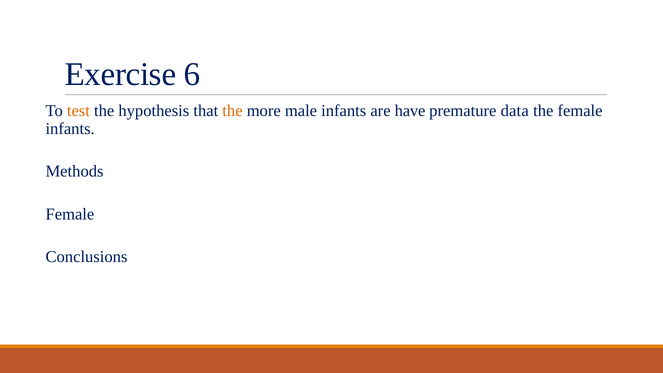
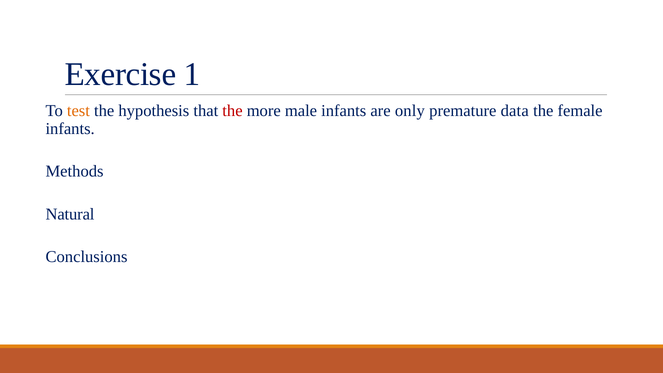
6: 6 -> 1 (192, 74)
the colour: orange -> red (232, 111)
have: have -> only (410, 111)
Female: Female -> Natural (70, 214)
